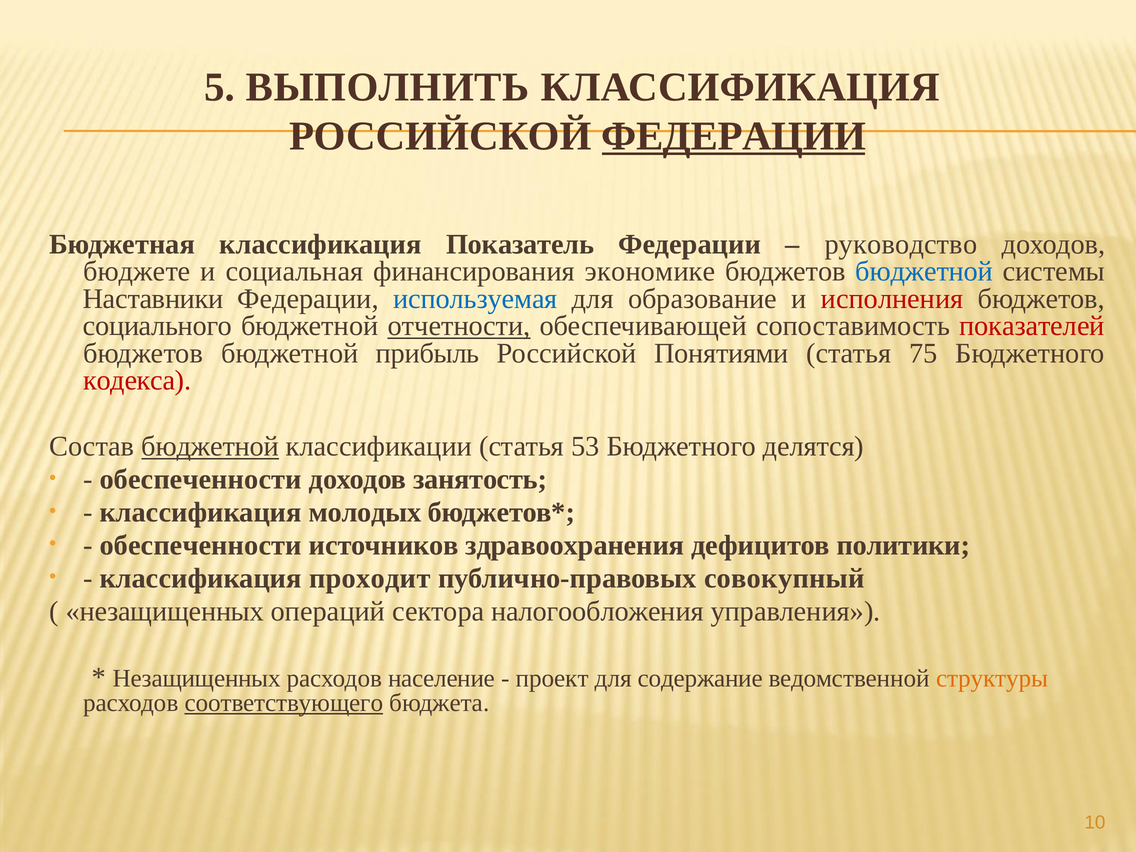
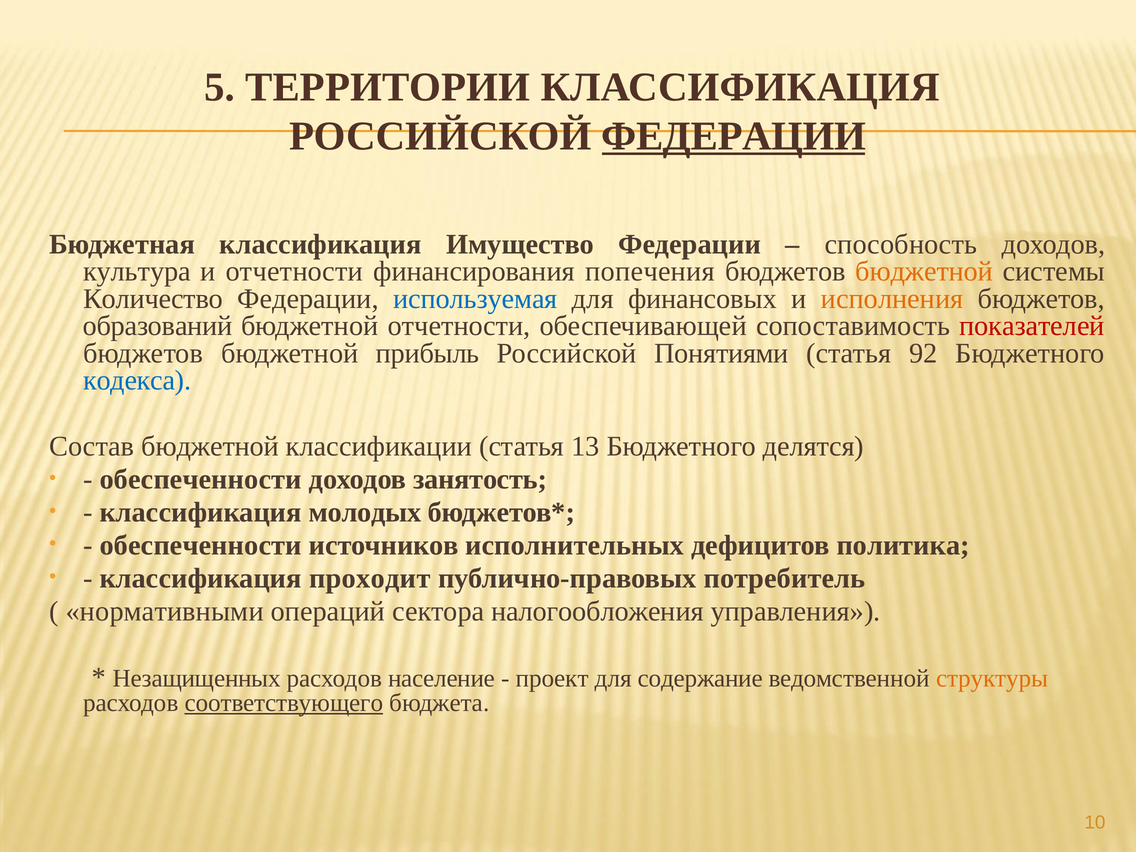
ВЫПОЛНИТЬ: ВЫПОЛНИТЬ -> ТЕРРИТОРИИ (388, 87)
Показатель: Показатель -> Имущество (520, 244)
руководство: руководство -> способность (901, 244)
бюджете: бюджете -> культура (137, 271)
и социальная: социальная -> отчетности (294, 271)
экономике: экономике -> попечения (650, 271)
бюджетной colour: blue -> orange (924, 271)
Наставники: Наставники -> Количество (153, 299)
образование: образование -> финансовых (702, 299)
исполнения colour: red -> orange (892, 299)
социального: социального -> образований (158, 326)
отчетности underline: present -> none (459, 326)
75: 75 -> 92 (923, 353)
кодекса colour: red -> blue (137, 381)
бюджетной underline: present -> none (210, 446)
53: 53 -> 13 (585, 446)
здравоохранения: здравоохранения -> исполнительных (575, 545)
политики: политики -> политика (903, 545)
совокупный: совокупный -> потребитель (784, 578)
незащищенных: незащищенных -> нормативными (165, 611)
